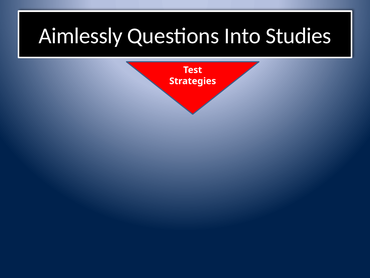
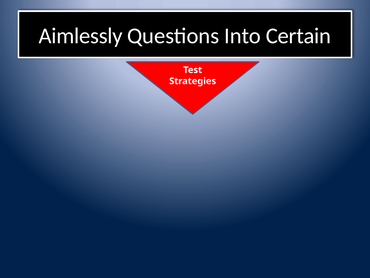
Studies: Studies -> Certain (298, 36)
